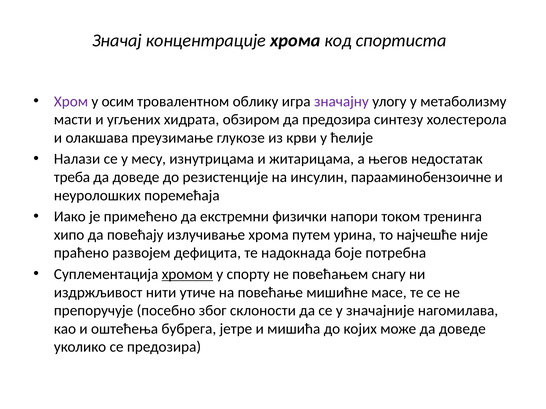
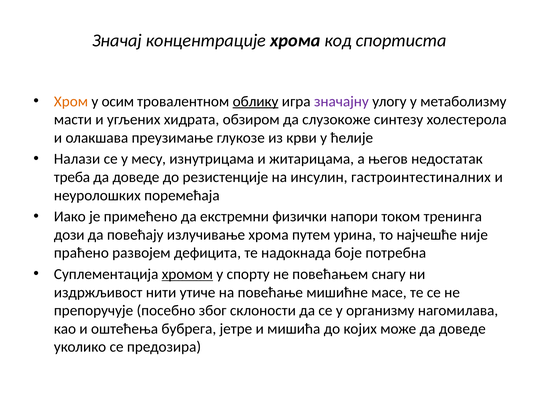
Хром colour: purple -> orange (71, 102)
облику underline: none -> present (256, 102)
да предозира: предозира -> слузокоже (336, 120)
парааминобензоичне: парааминобензоичне -> гастроинтестиналних (421, 177)
хипо: хипо -> дози (69, 235)
значајније: значајније -> оргaнизму (380, 311)
